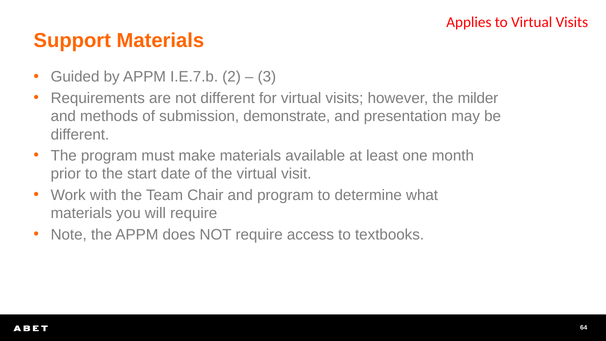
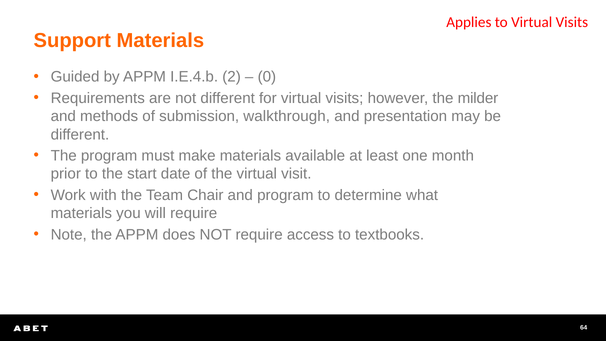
I.E.7.b: I.E.7.b -> I.E.4.b (194, 77)
3: 3 -> 0 (267, 77)
demonstrate: demonstrate -> walkthrough (287, 116)
